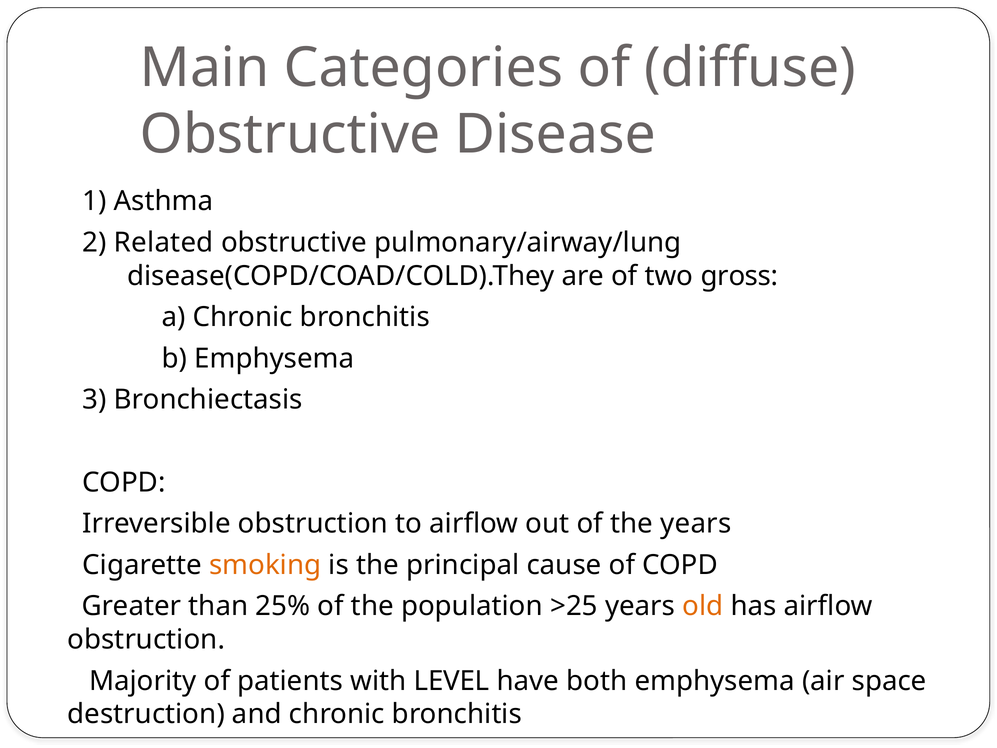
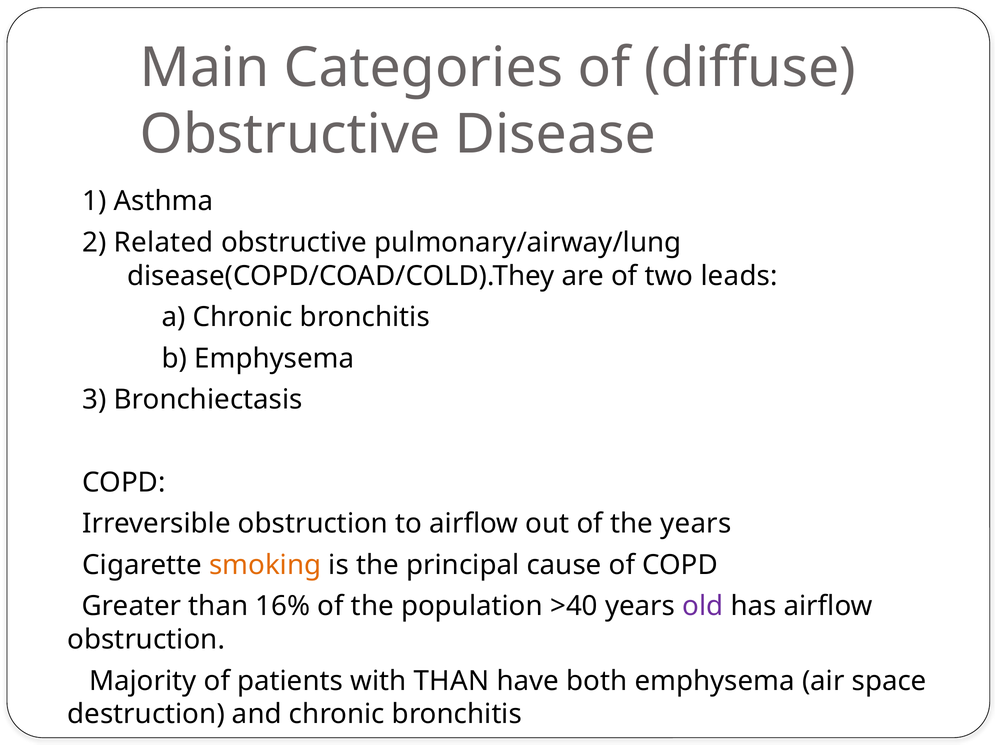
gross: gross -> leads (739, 276)
25%: 25% -> 16% (283, 606)
>25: >25 -> >40 (574, 606)
old colour: orange -> purple (703, 606)
with LEVEL: LEVEL -> THAN (451, 681)
